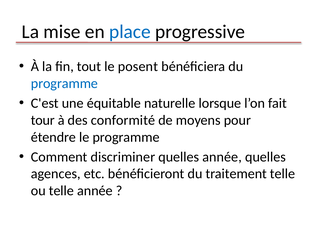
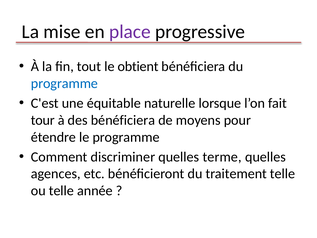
place colour: blue -> purple (130, 32)
posent: posent -> obtient (138, 67)
des conformité: conformité -> bénéficiera (123, 120)
quelles année: année -> terme (222, 157)
